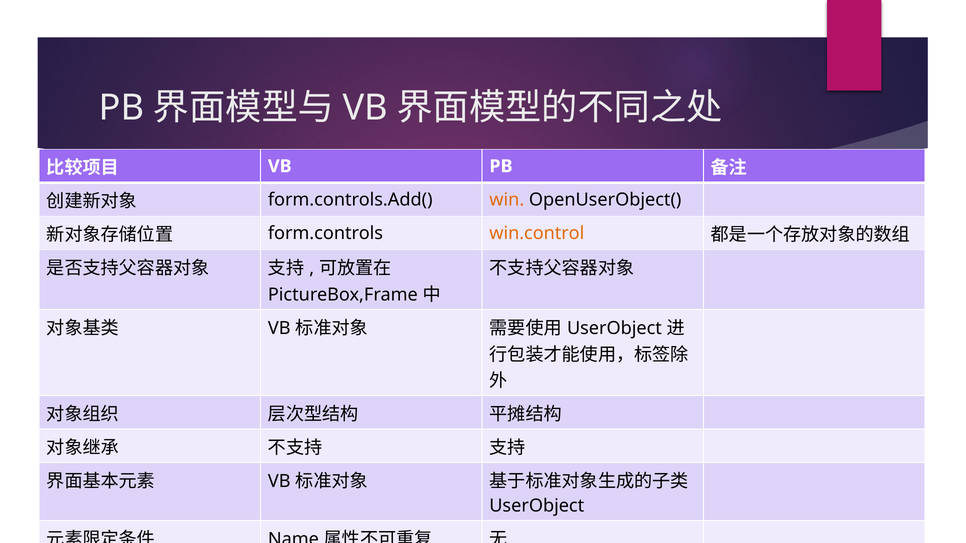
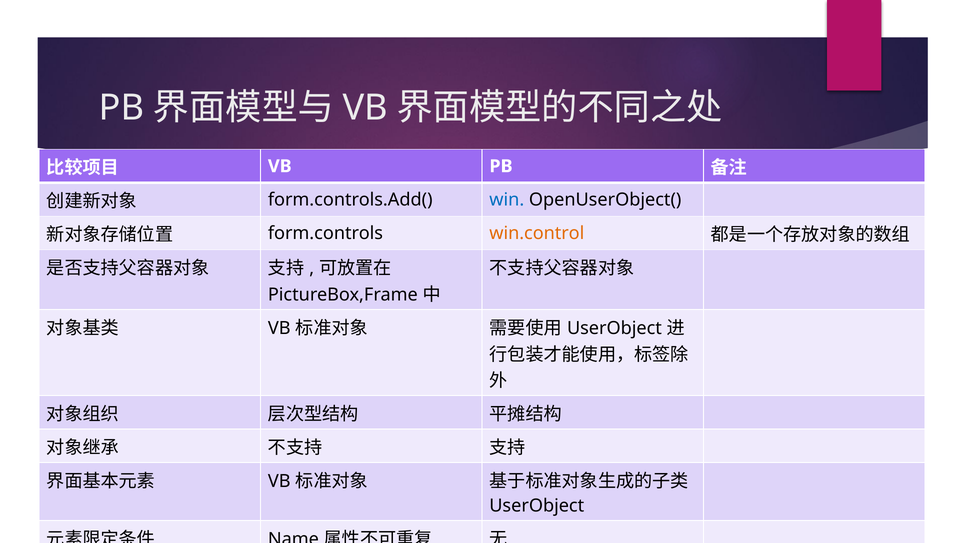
win colour: orange -> blue (507, 200)
